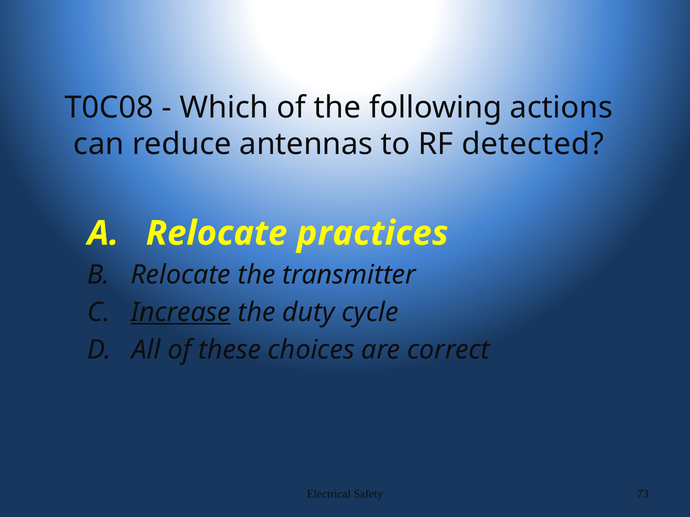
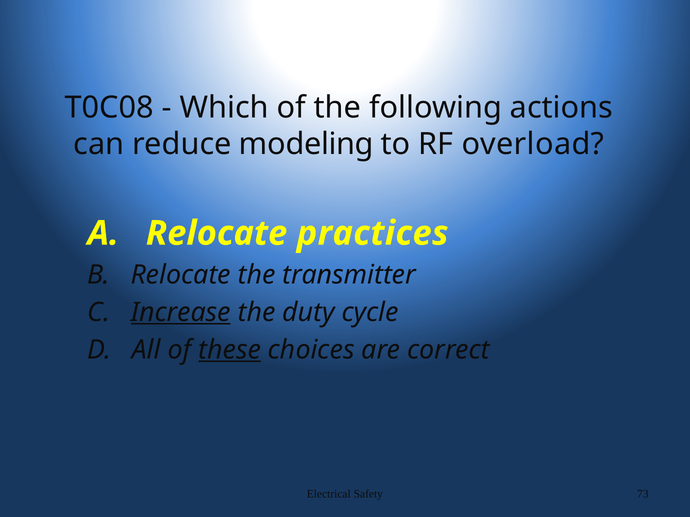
antennas: antennas -> modeling (306, 144)
detected: detected -> overload (533, 144)
these underline: none -> present (230, 350)
